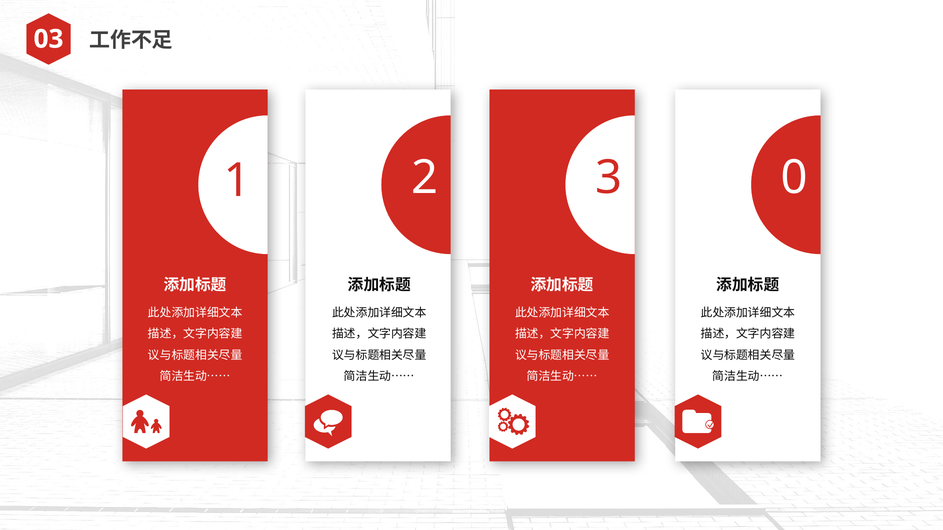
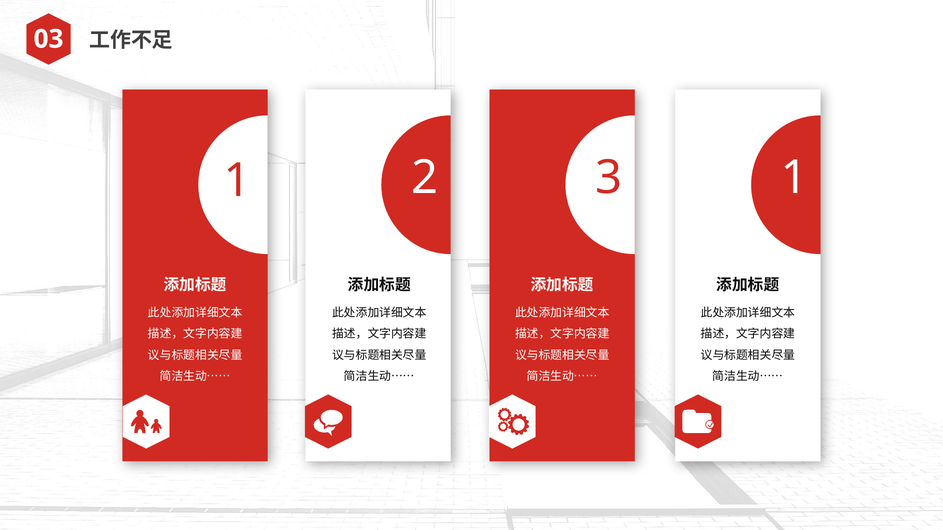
0: 0 -> 1 (794, 178)
